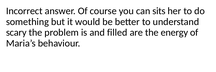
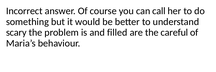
sits: sits -> call (159, 11)
energy: energy -> careful (174, 33)
